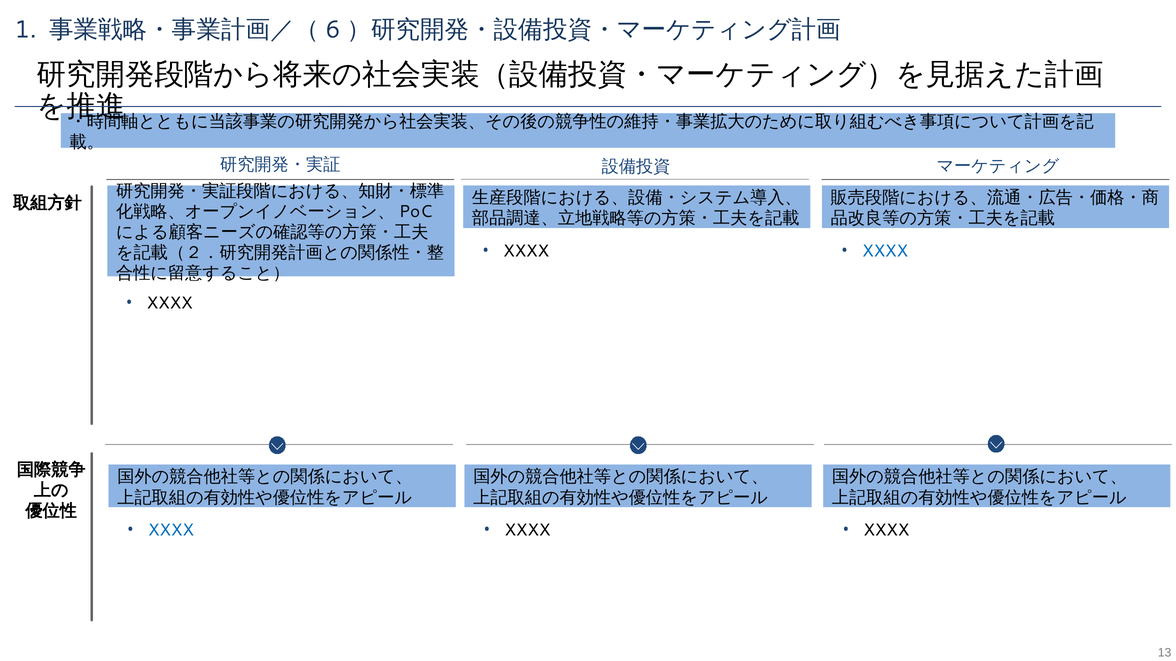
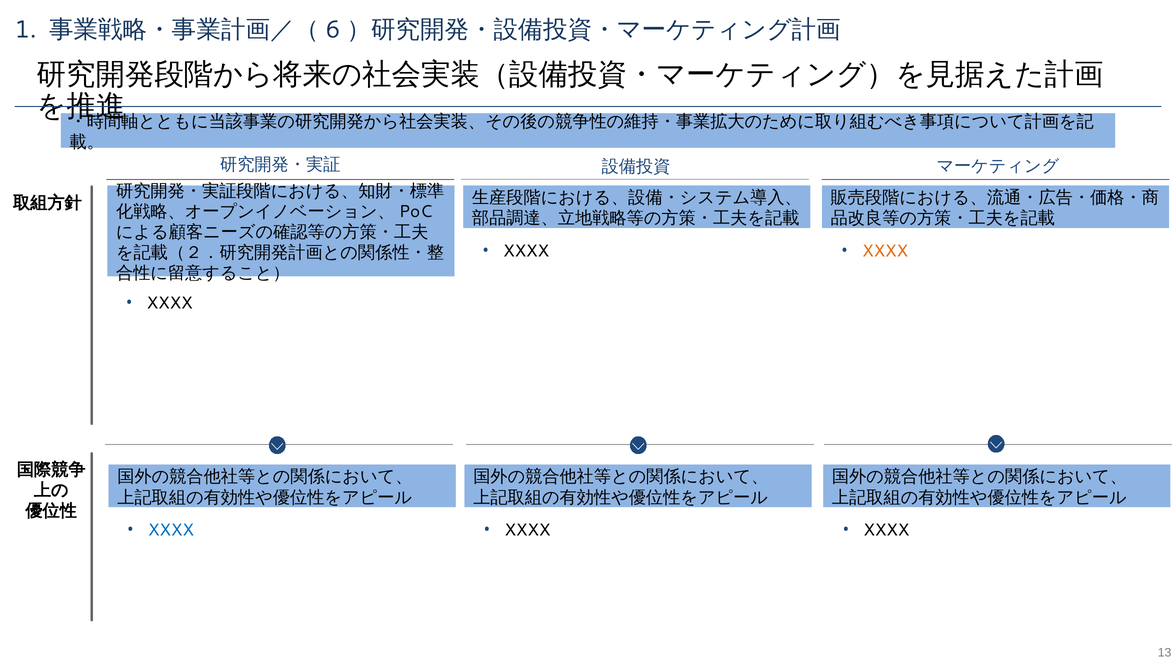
XXXX colour: blue -> orange (885, 251)
